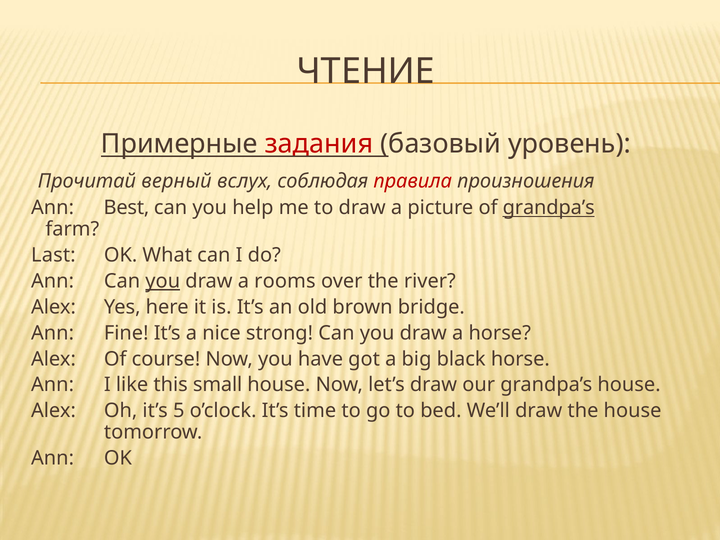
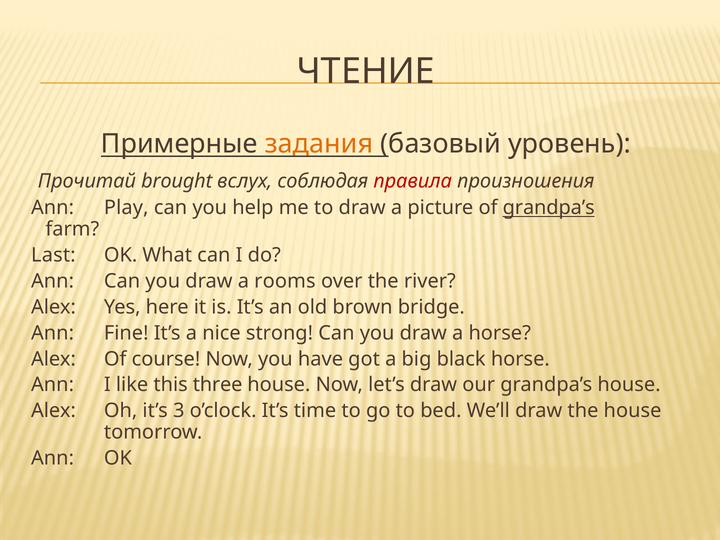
задания colour: red -> orange (319, 144)
верный: верный -> brought (177, 181)
Best: Best -> Play (126, 208)
you underline: present -> none (163, 281)
small: small -> three (218, 385)
5: 5 -> 3 (179, 411)
